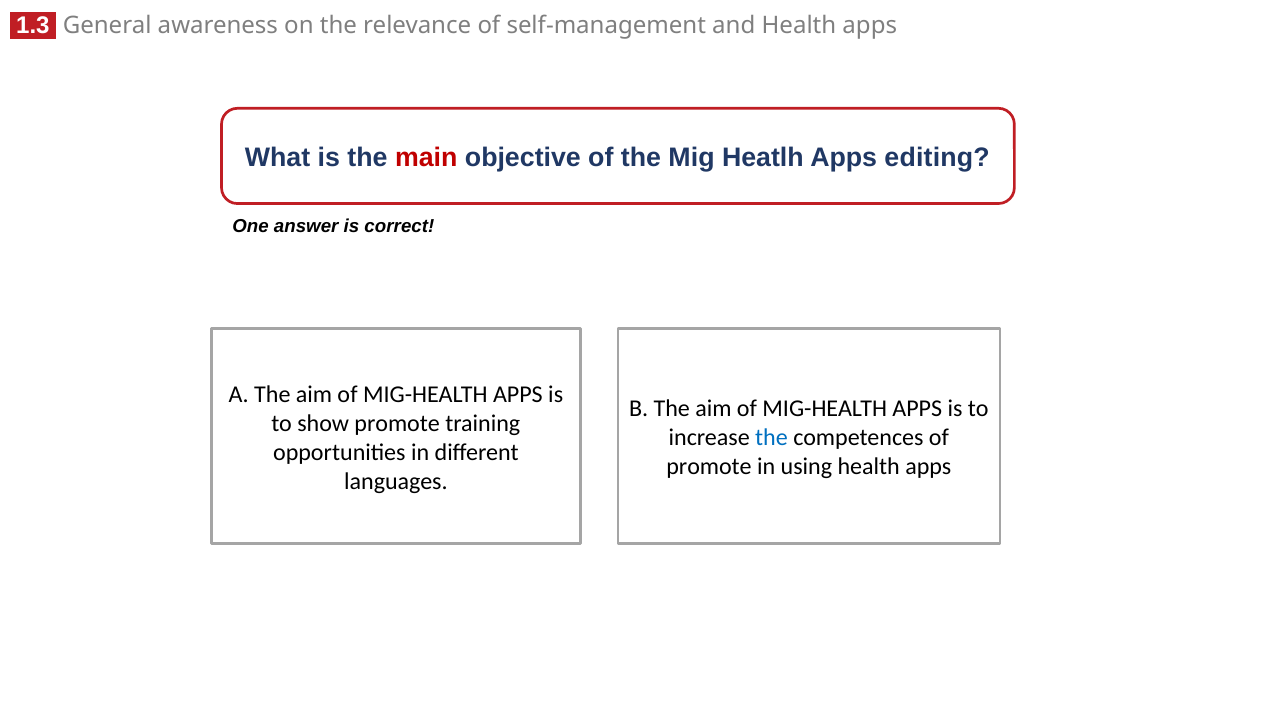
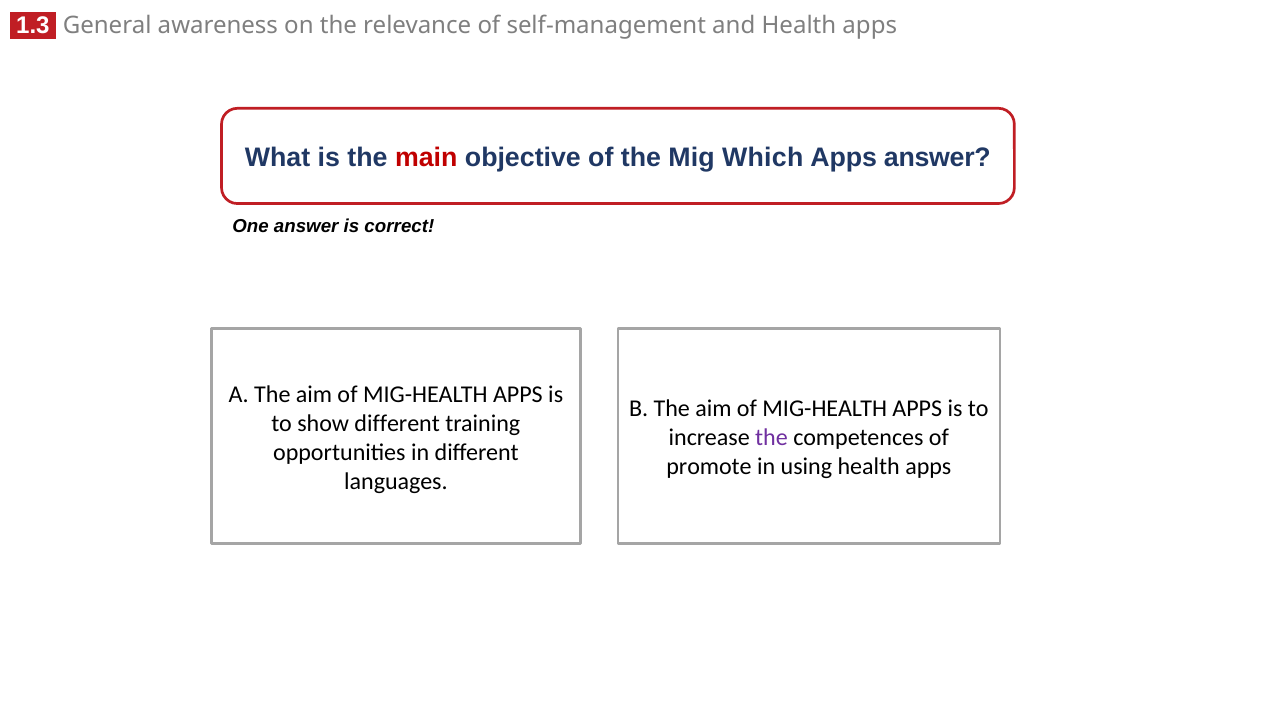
Heatlh: Heatlh -> Which (763, 158)
Apps editing: editing -> answer (937, 158)
show promote: promote -> different (397, 423)
the colour: blue -> purple (772, 438)
